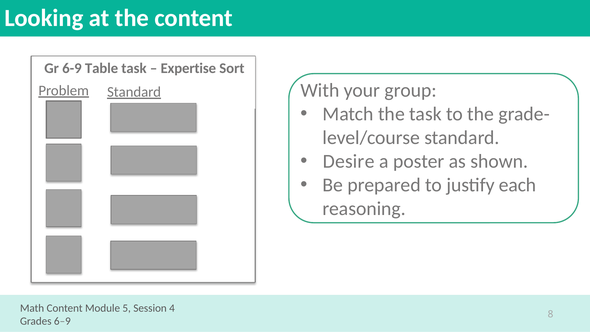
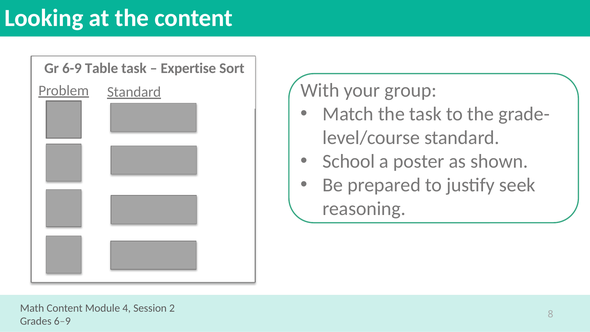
Desire: Desire -> School (349, 161)
each: each -> seek (517, 185)
5: 5 -> 4 (127, 308)
4: 4 -> 2 (172, 308)
